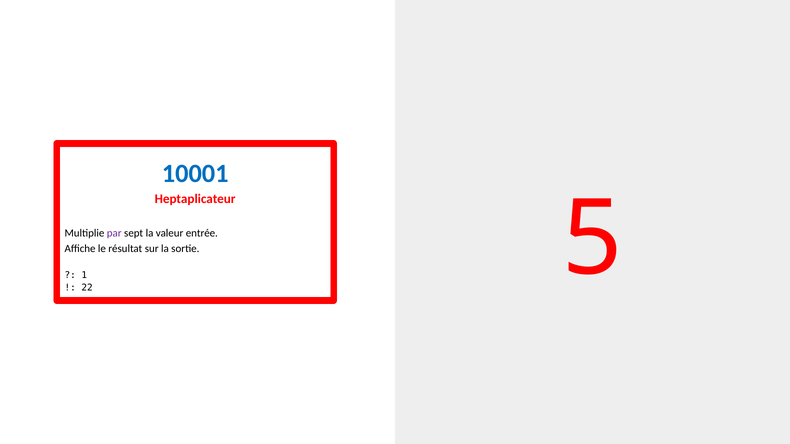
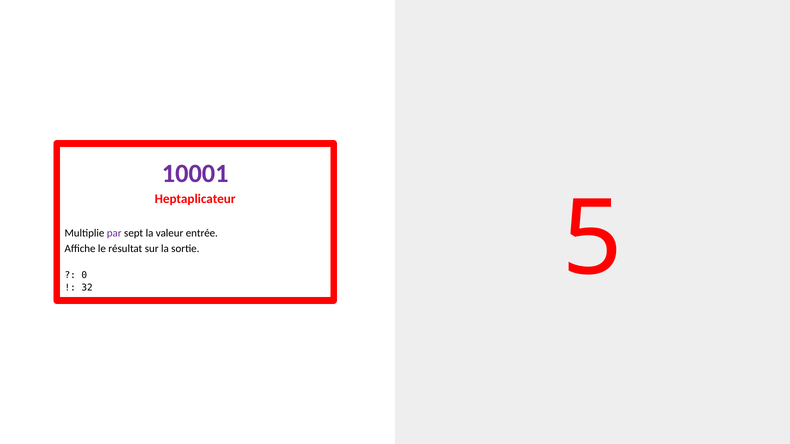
10001 colour: blue -> purple (195, 174)
1: 1 -> 0 (84, 275)
22: 22 -> 32 (87, 288)
